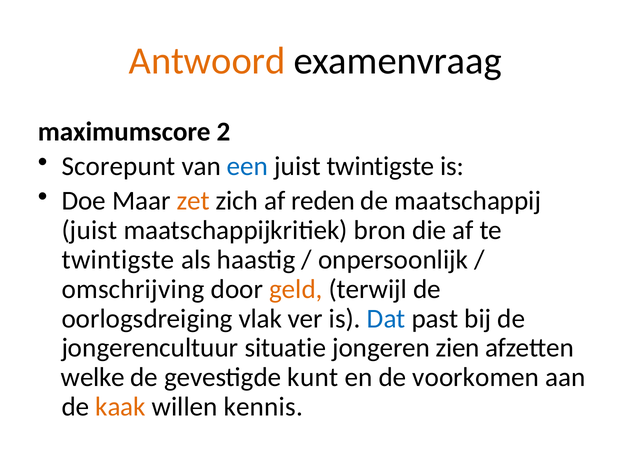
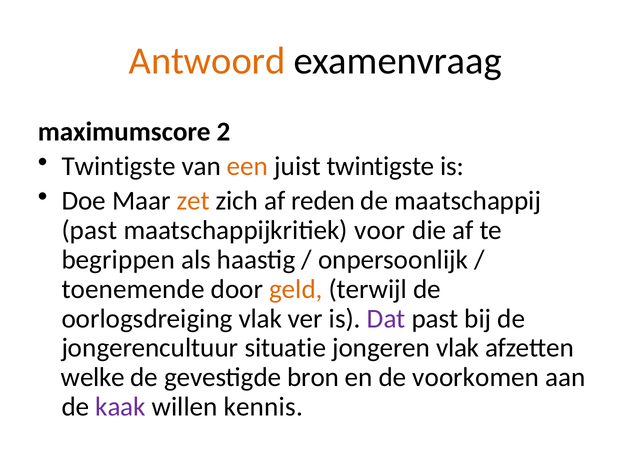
Scorepunt: Scorepunt -> Twintigste (119, 166)
een colour: blue -> orange (248, 166)
juist: juist -> past (89, 230)
bron: bron -> voor (380, 230)
twintigste: twintigste -> begrippen (118, 259)
omschrijving: omschrijving -> toenemende (133, 289)
Dat colour: blue -> purple (386, 318)
jongeren zien: zien -> vlak (458, 347)
kunt: kunt -> bron (313, 377)
kaak colour: orange -> purple (121, 406)
